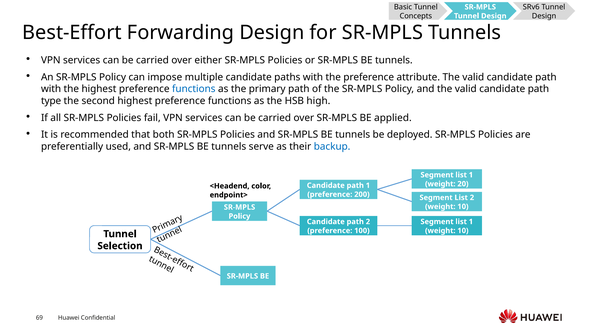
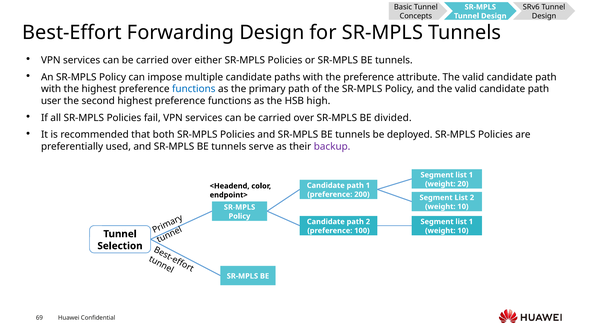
type: type -> user (51, 101)
applied: applied -> divided (393, 118)
backup colour: blue -> purple (332, 147)
